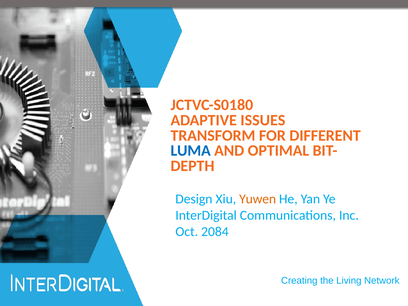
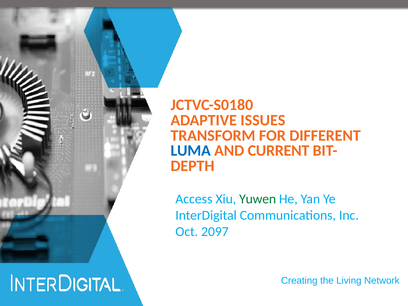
OPTIMAL: OPTIMAL -> CURRENT (278, 151)
Design: Design -> Access (194, 199)
Yuwen colour: orange -> green (258, 199)
2084: 2084 -> 2097 (215, 232)
